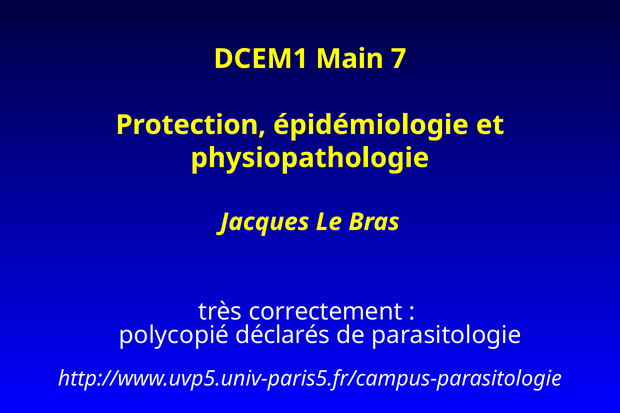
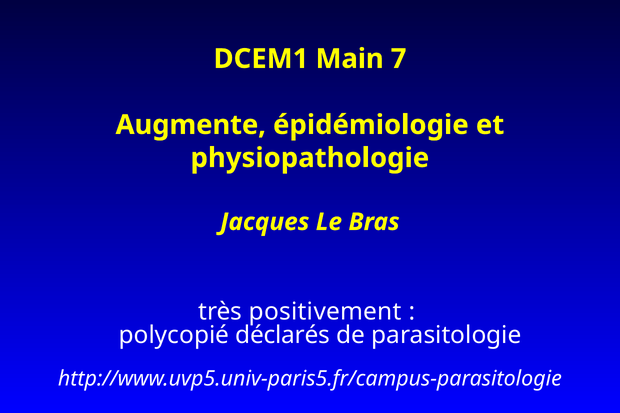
Protection: Protection -> Augmente (191, 125)
correctement: correctement -> positivement (325, 312)
